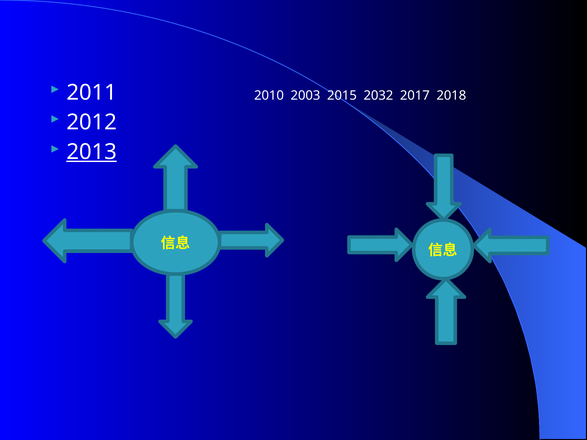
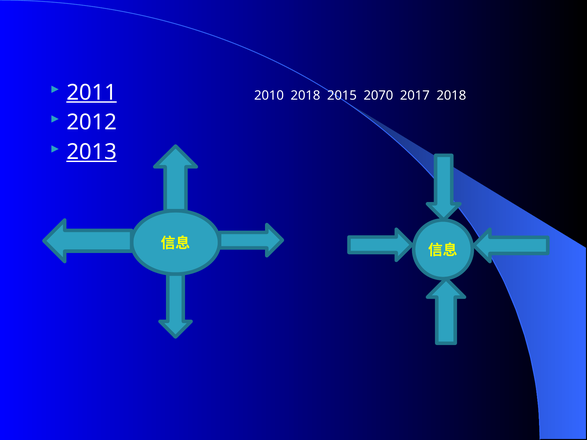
2011 underline: none -> present (92, 93)
2010 2003: 2003 -> 2018 (305, 96)
2032: 2032 -> 2070 (378, 96)
